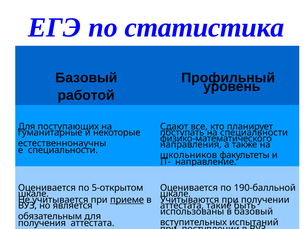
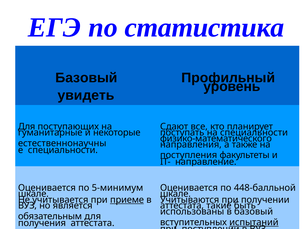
работой: работой -> увидеть (86, 96)
школьников: школьников -> поступления (189, 156)
5-открытом: 5-открытом -> 5-минимум (117, 188)
190-балльной: 190-балльной -> 448-балльной (265, 188)
испытаний underline: none -> present (254, 223)
